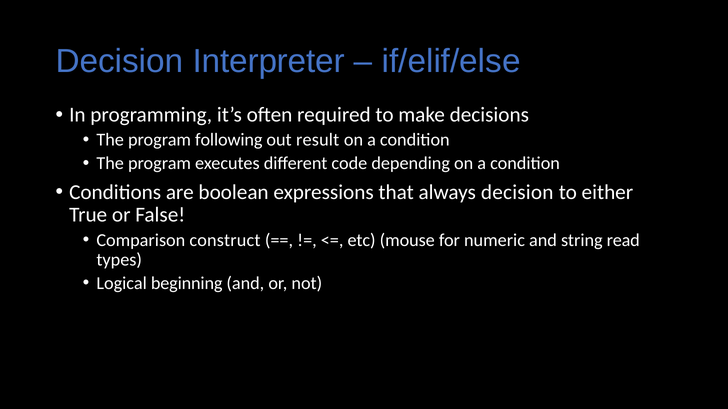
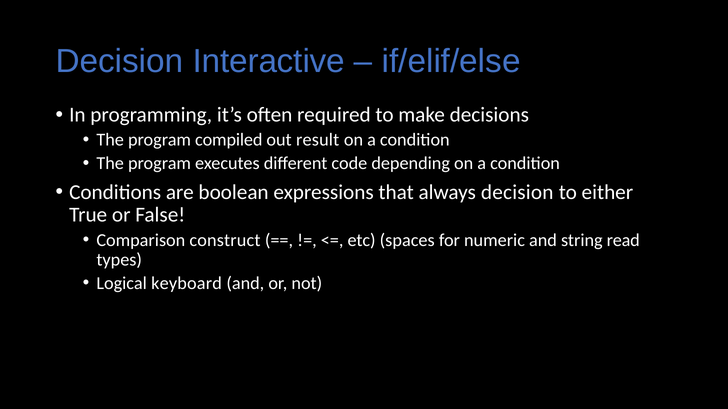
Interpreter: Interpreter -> Interactive (269, 61)
following: following -> compiled (229, 140)
mouse: mouse -> spaces (407, 240)
beginning: beginning -> keyboard (187, 283)
